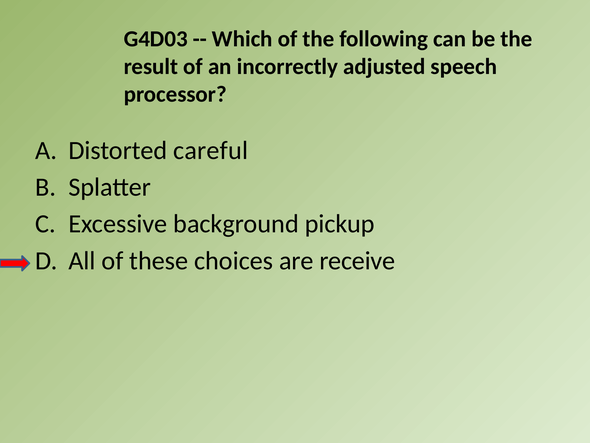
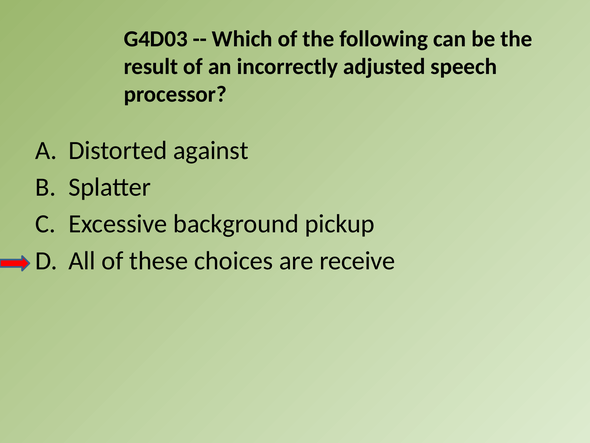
careful: careful -> against (211, 150)
